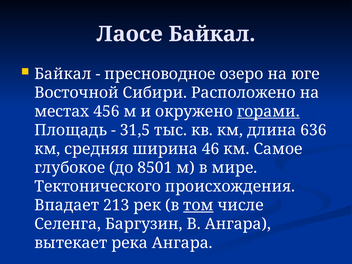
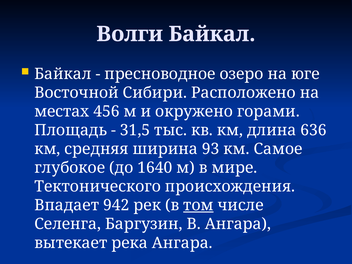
Лаосе: Лаосе -> Волги (130, 34)
горами underline: present -> none (268, 111)
46: 46 -> 93 (211, 149)
8501: 8501 -> 1640 (155, 168)
213: 213 -> 942 (116, 205)
